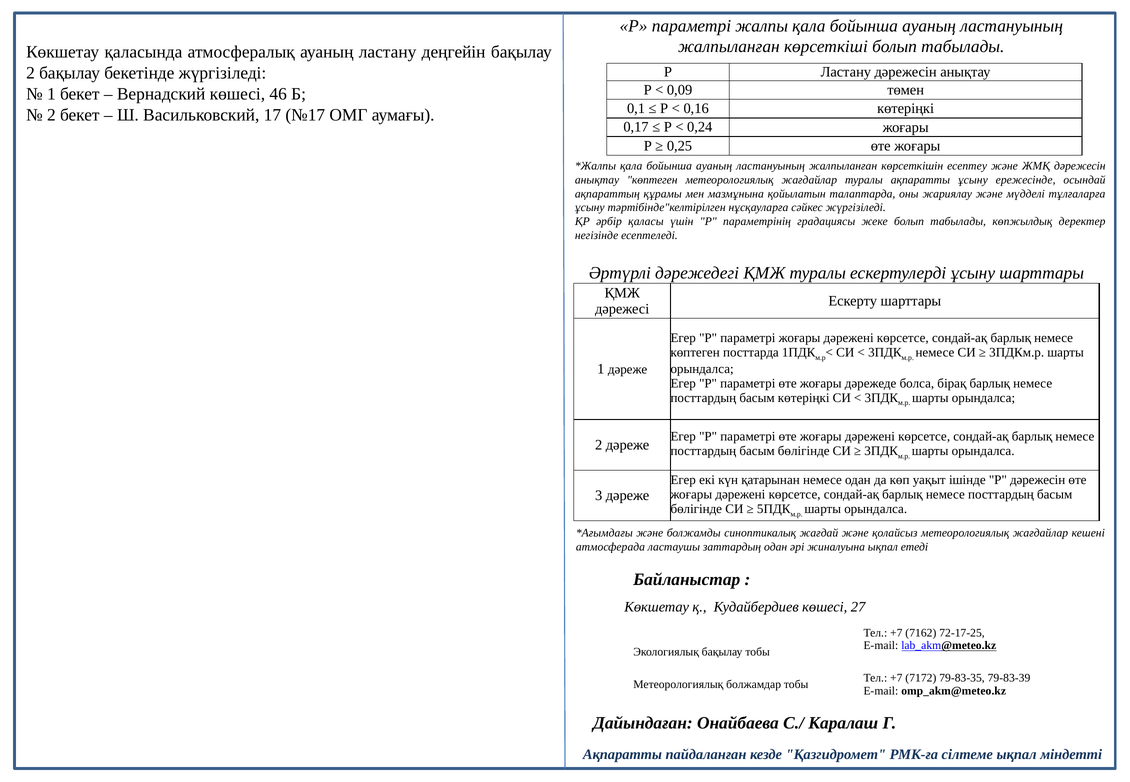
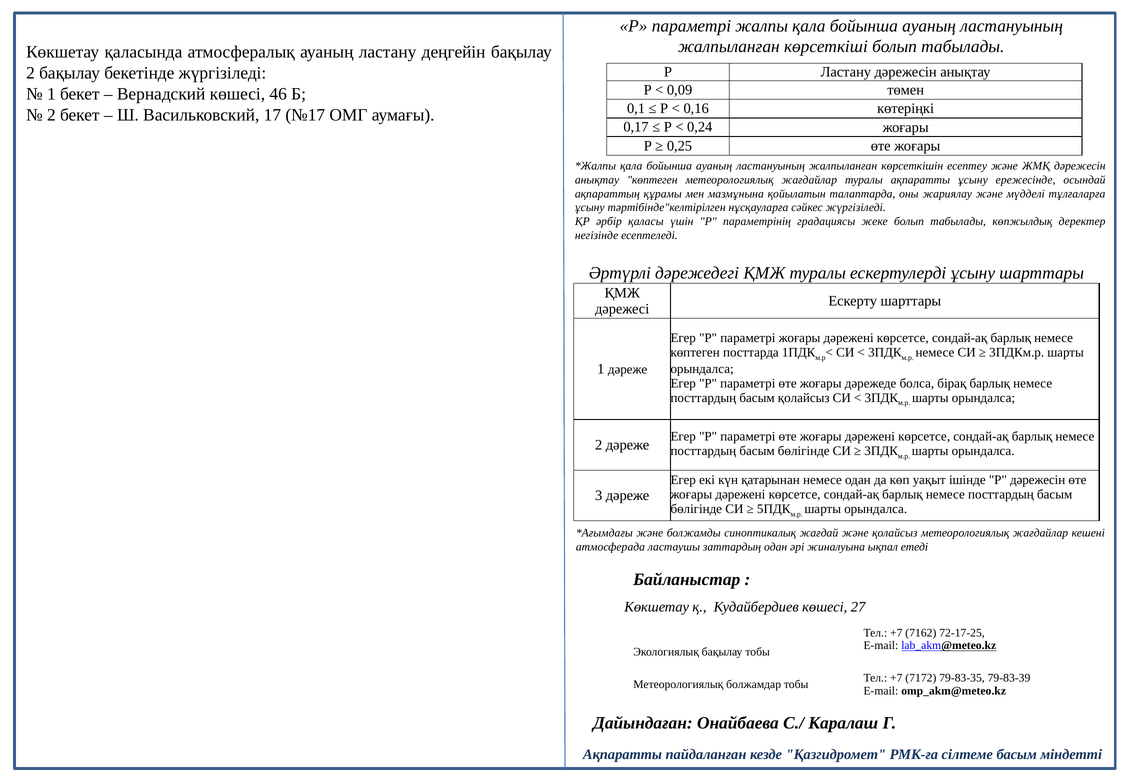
басым көтеріңкі: көтеріңкі -> қолайсыз (804, 398)
сілтеме ықпал: ықпал -> басым (1017, 755)
